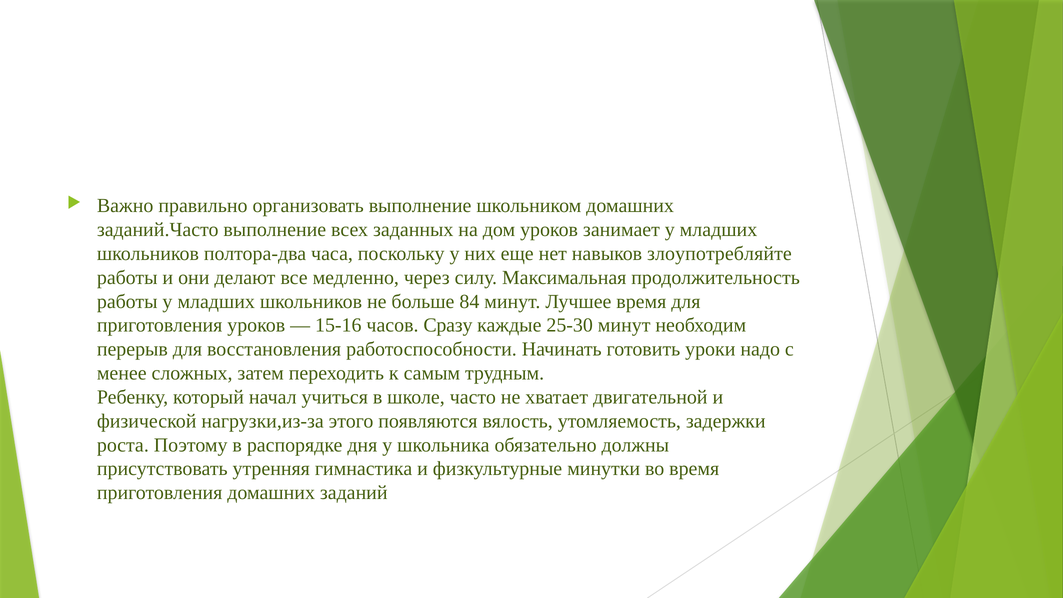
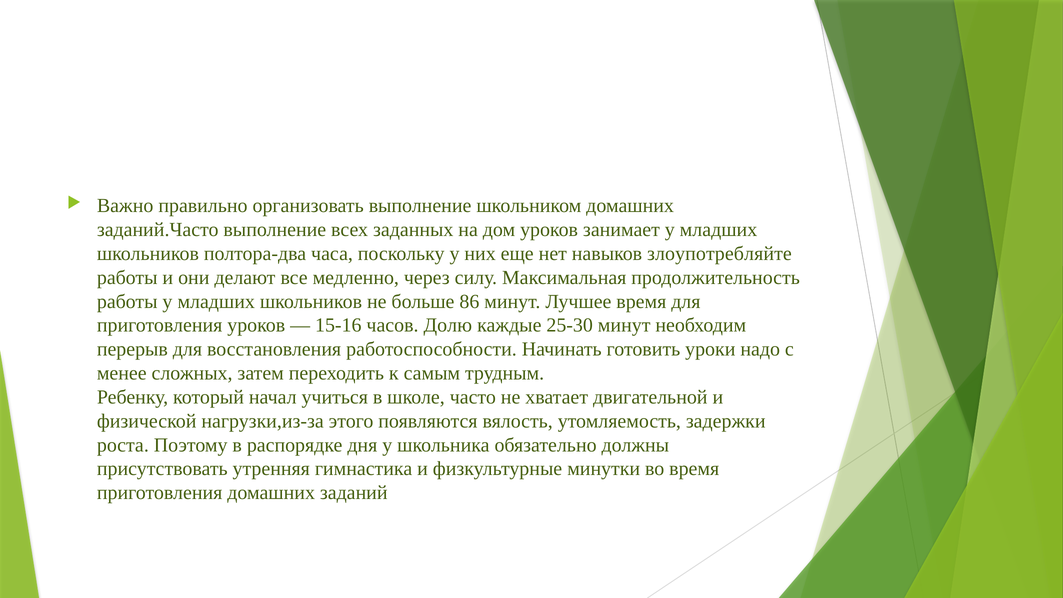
84: 84 -> 86 (469, 301)
Сразу: Сразу -> Долю (448, 325)
